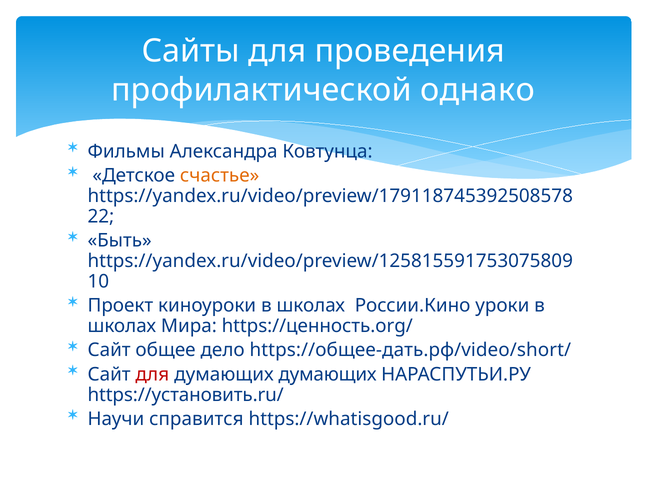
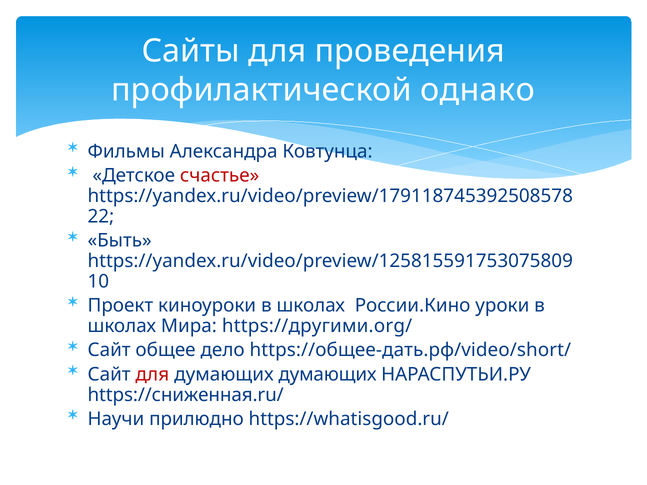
счастье colour: orange -> red (220, 176)
https://ценность.org/: https://ценность.org/ -> https://другими.org/ (317, 326)
https://установить.ru/: https://установить.ru/ -> https://сниженная.ru/ (186, 395)
справится: справится -> прилюдно (196, 419)
